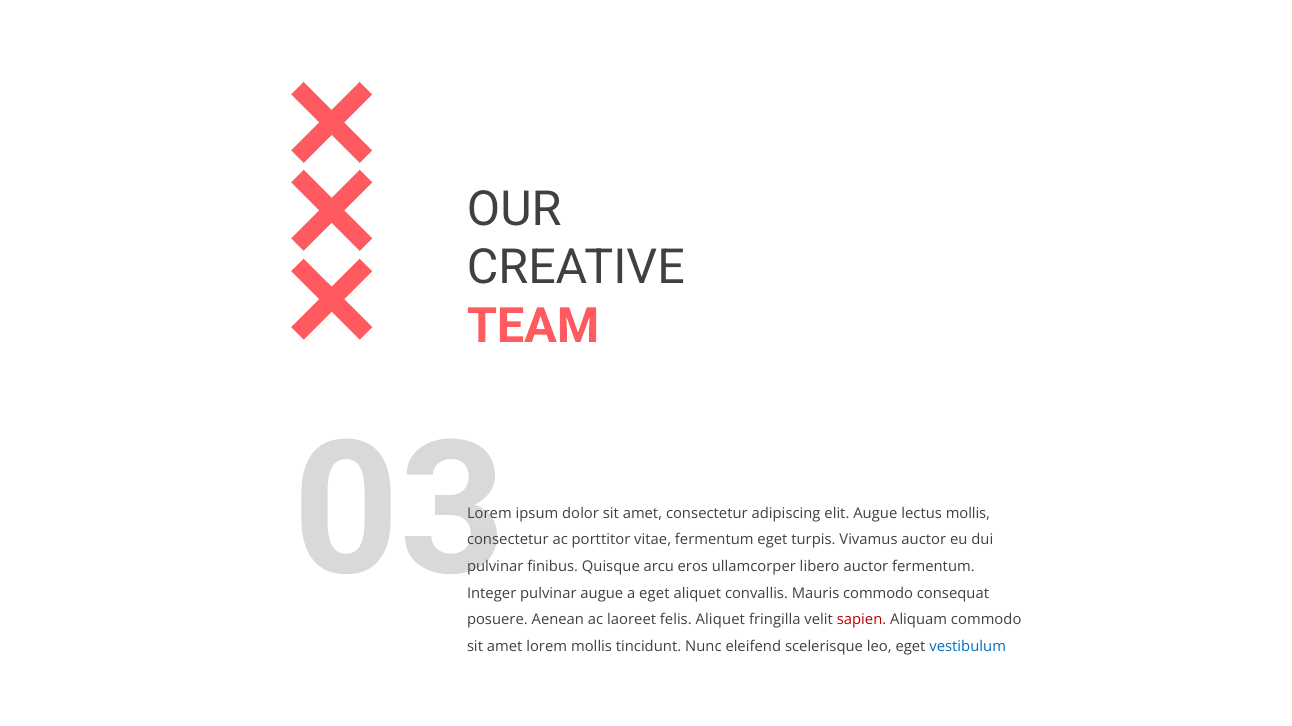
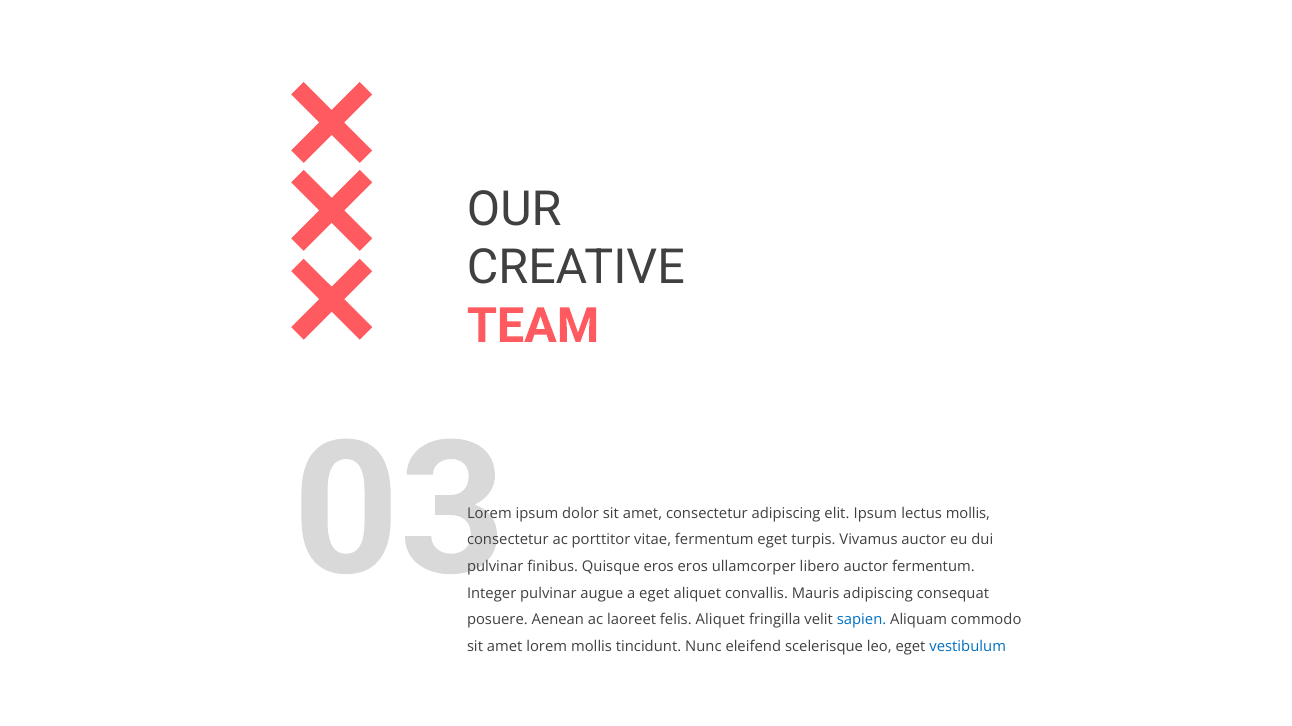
elit Augue: Augue -> Ipsum (875, 514)
Quisque arcu: arcu -> eros (659, 567)
Mauris commodo: commodo -> adipiscing (878, 594)
sapien colour: red -> blue (862, 621)
